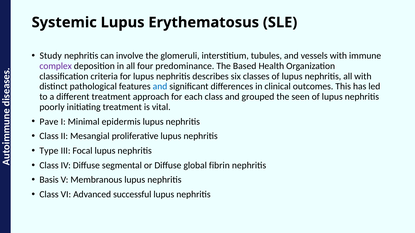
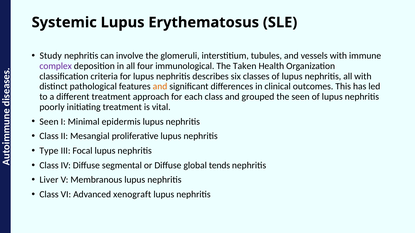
predominance: predominance -> immunological (185, 66)
Based: Based -> Taken (245, 66)
and colour: blue -> orange (160, 87)
Pave: Pave -> Seen (49, 122)
fibrin: fibrin -> tends (219, 166)
Basis: Basis -> Liver (49, 180)
successful: successful -> xenograft (132, 195)
